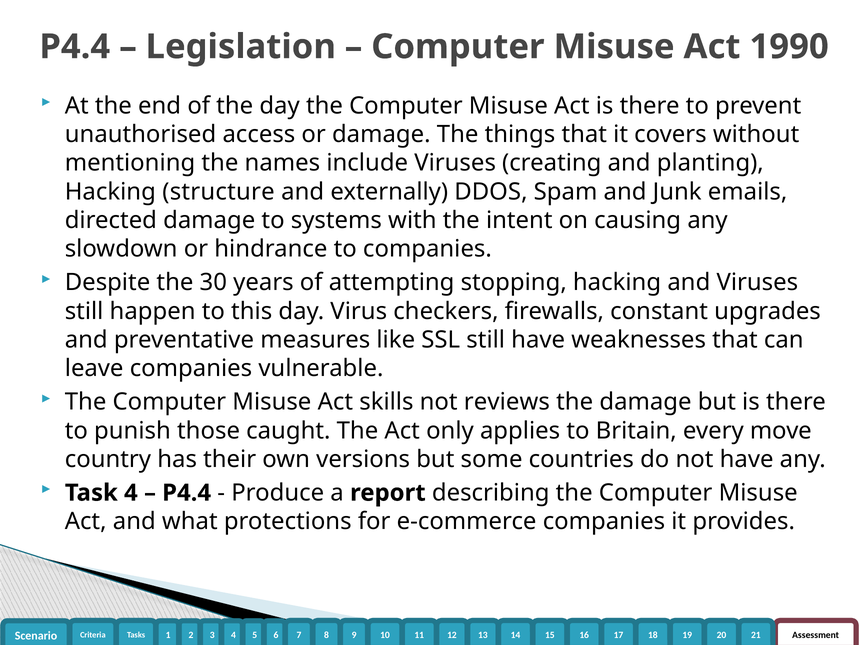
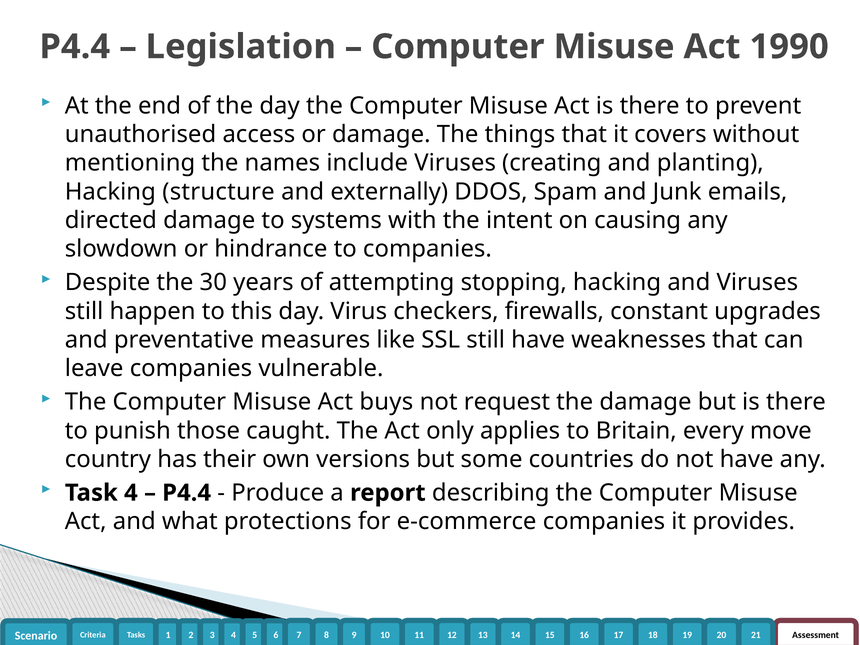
skills: skills -> buys (386, 402)
reviews: reviews -> request (507, 402)
